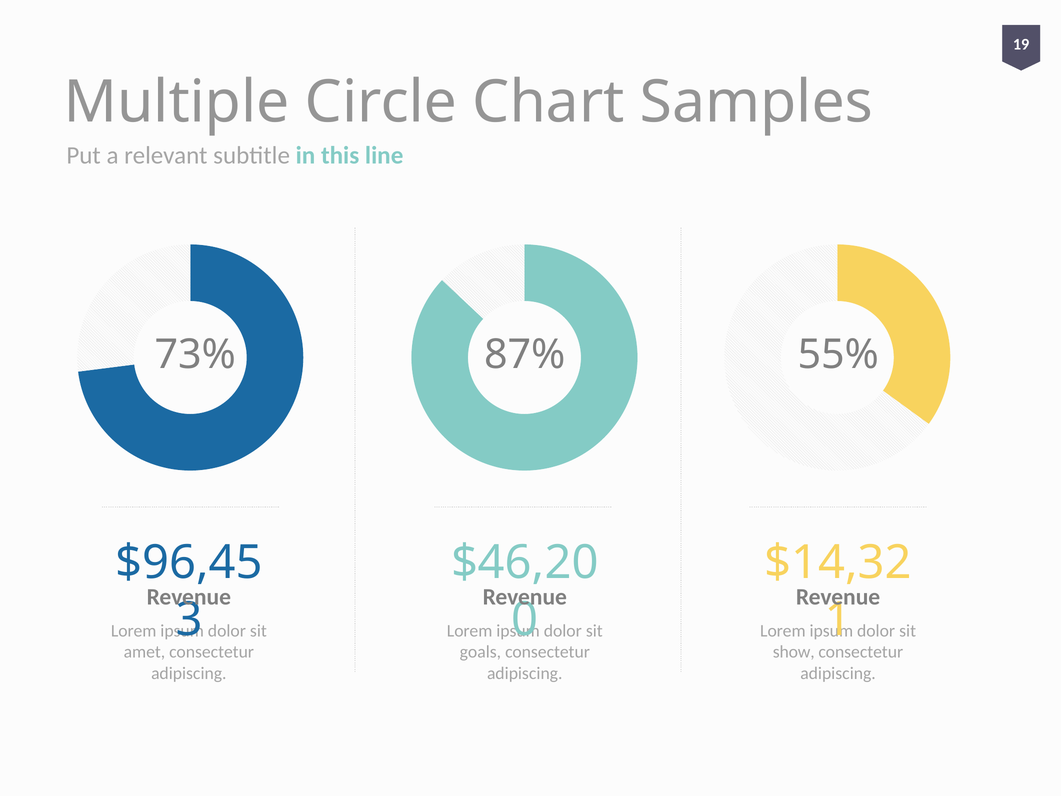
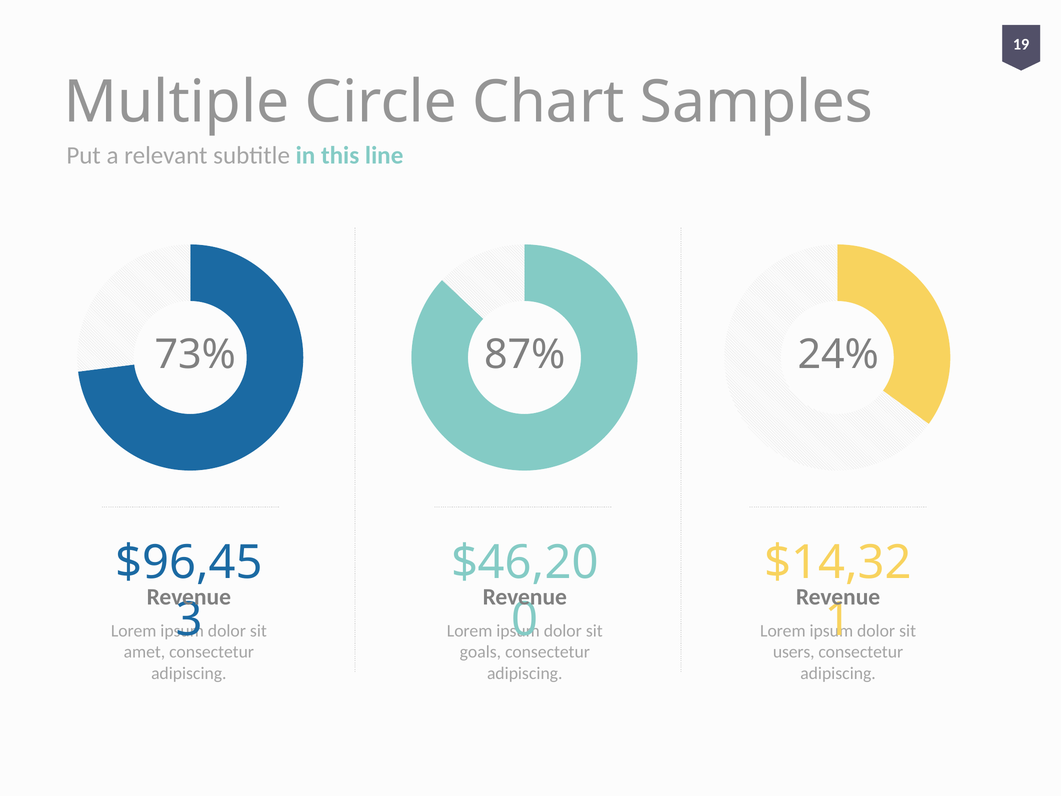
55%: 55% -> 24% (838, 354)
show: show -> users (794, 652)
